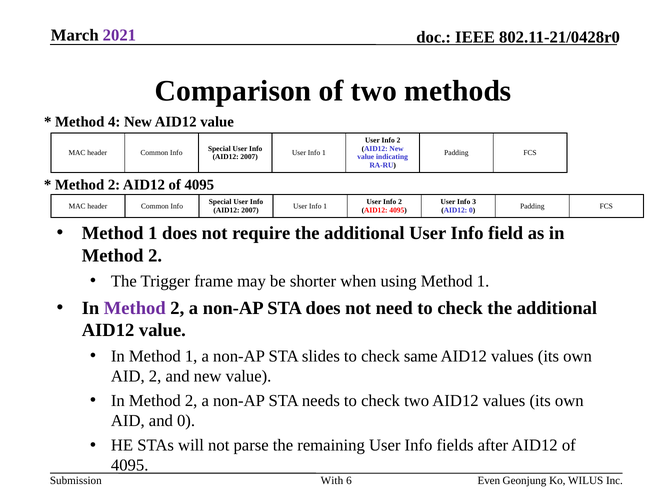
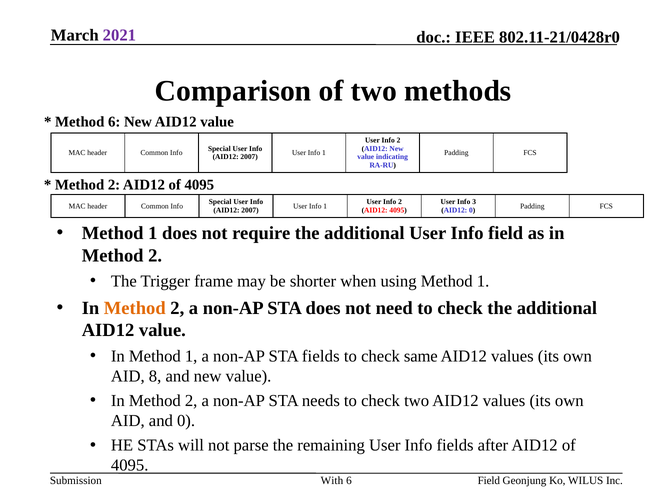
Method 4: 4 -> 6 (114, 122)
Method colour: purple -> orange (135, 308)
STA slides: slides -> fields (321, 355)
AID 2: 2 -> 8 (155, 376)
Even: Even -> Field (489, 480)
